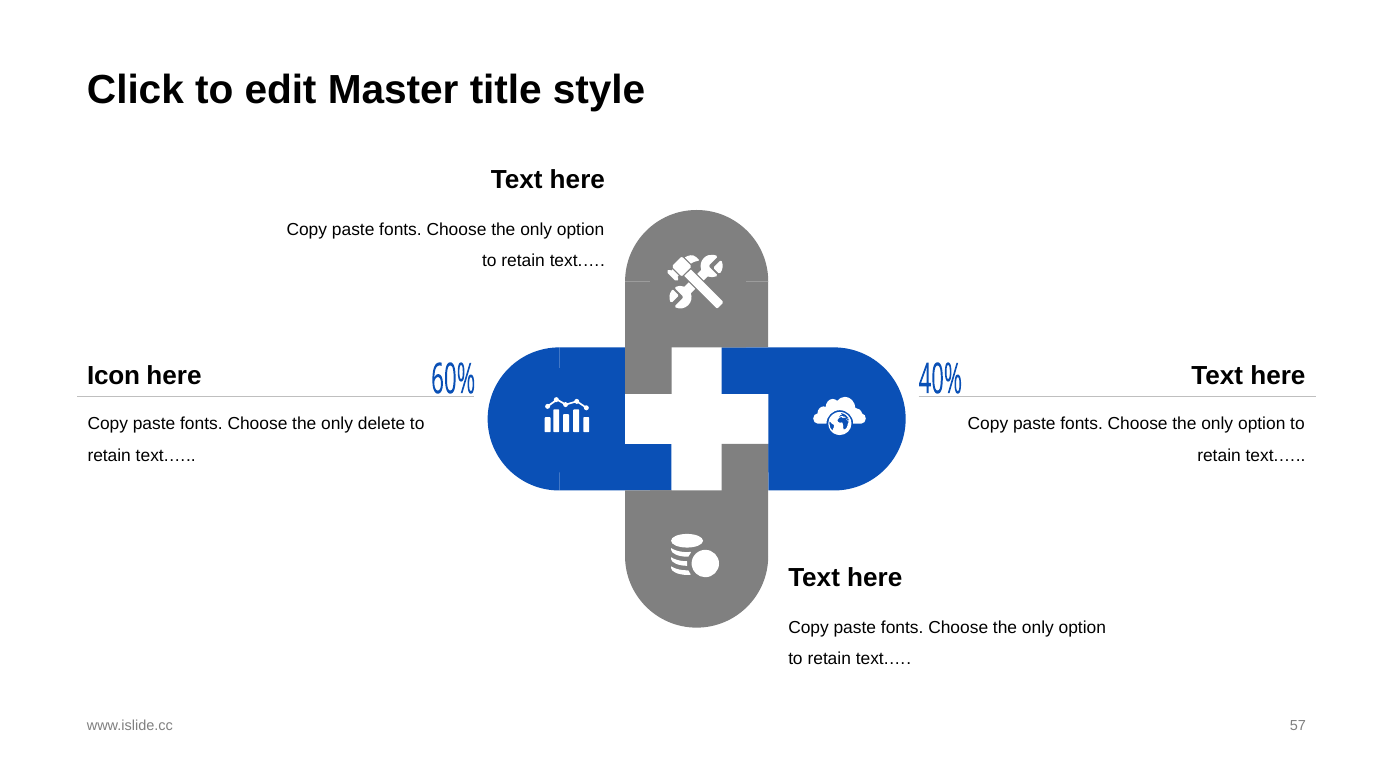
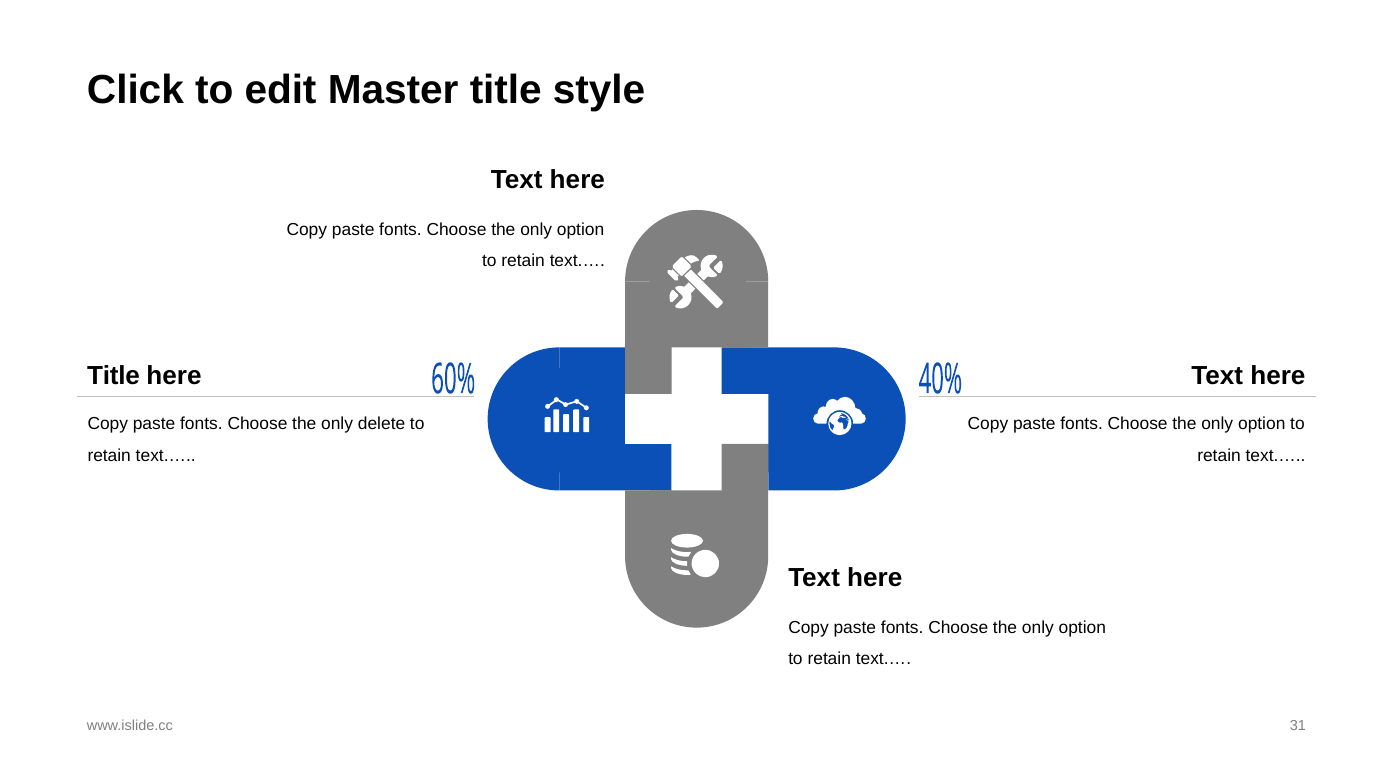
Icon: Icon -> Title (114, 376)
57: 57 -> 31 (1298, 726)
